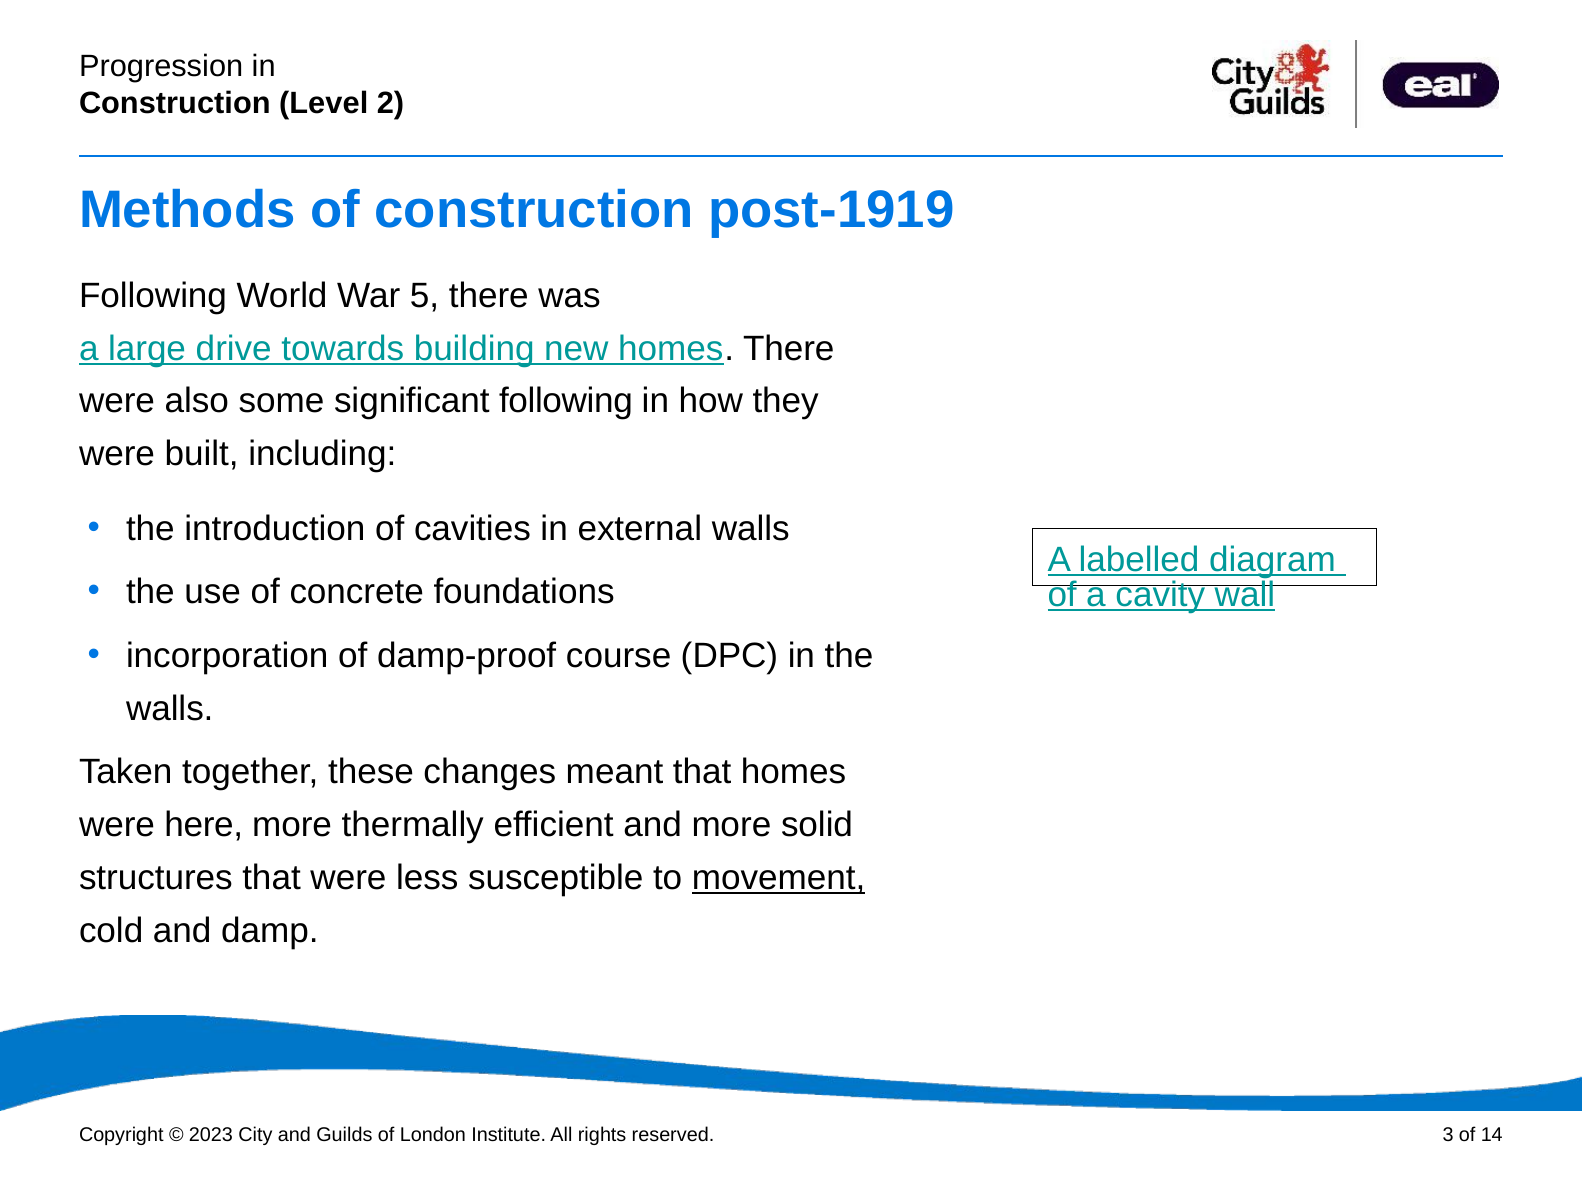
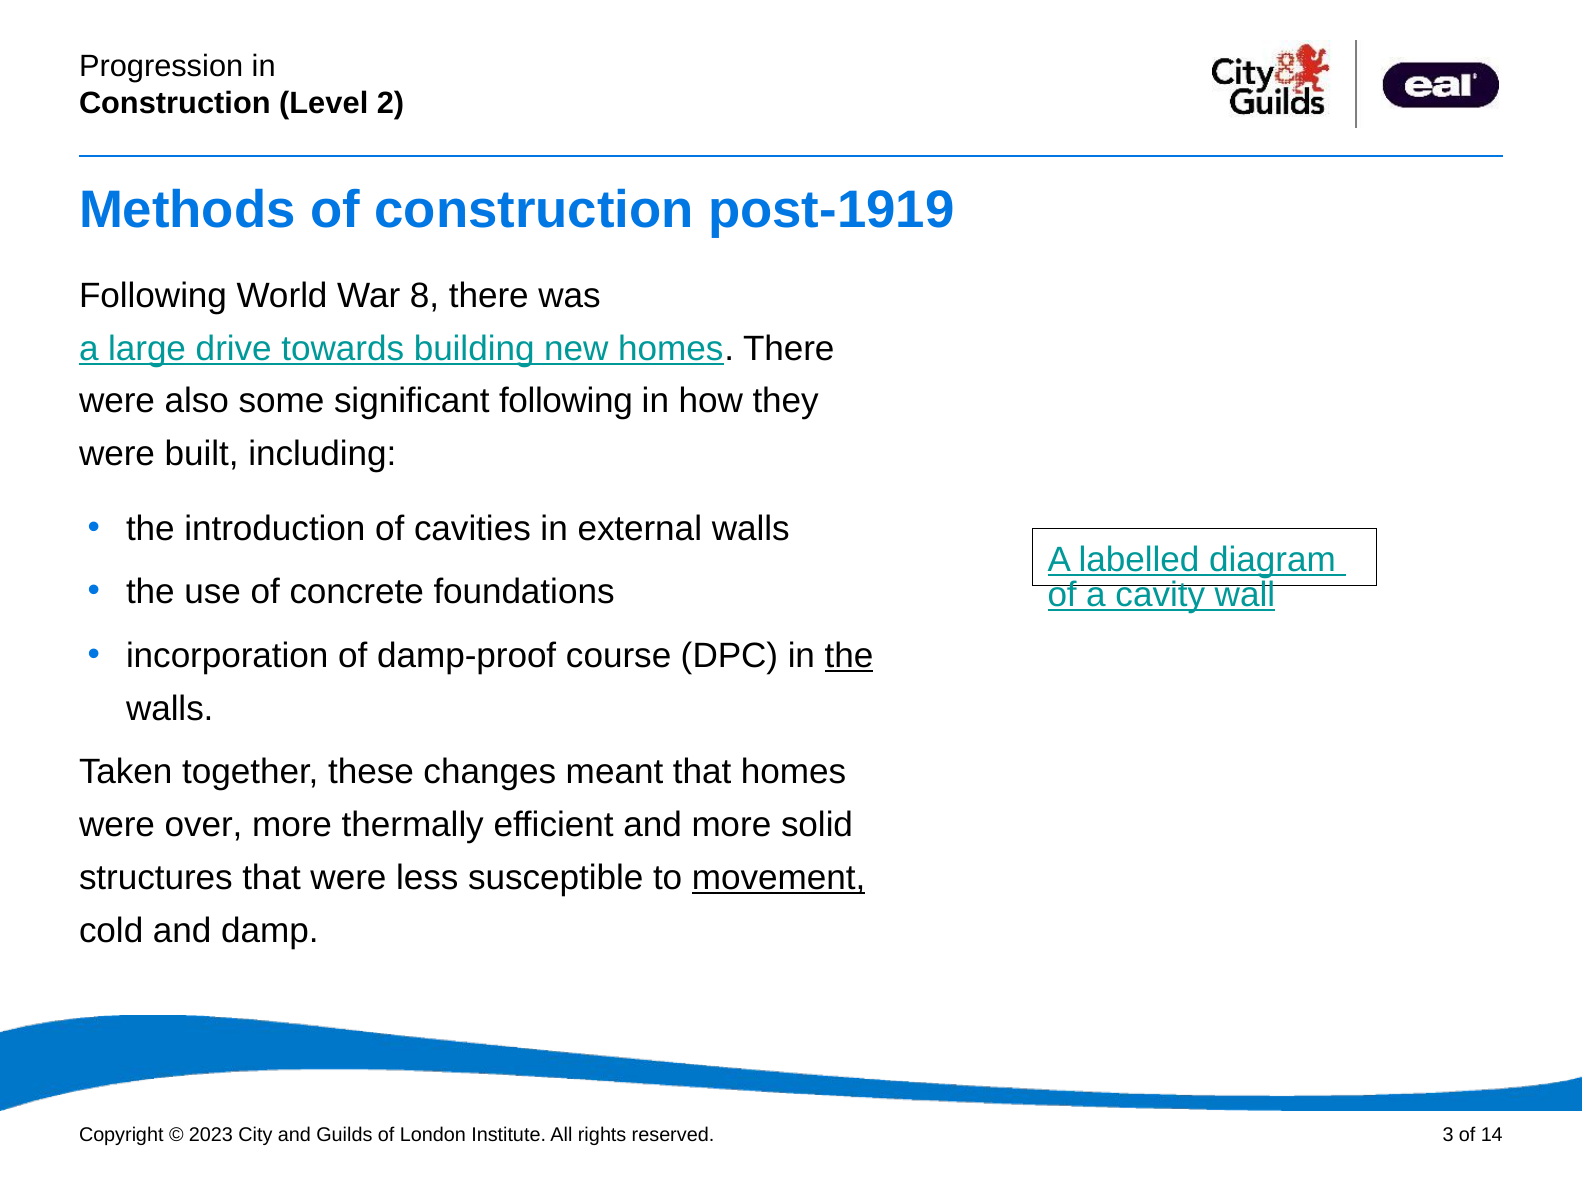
5: 5 -> 8 (425, 296)
the underline: none -> present (849, 656)
here: here -> over (204, 825)
